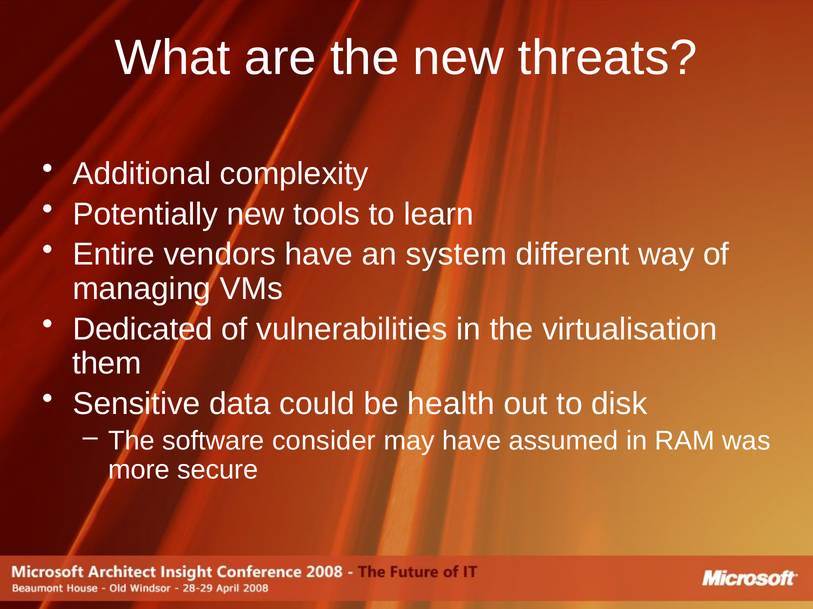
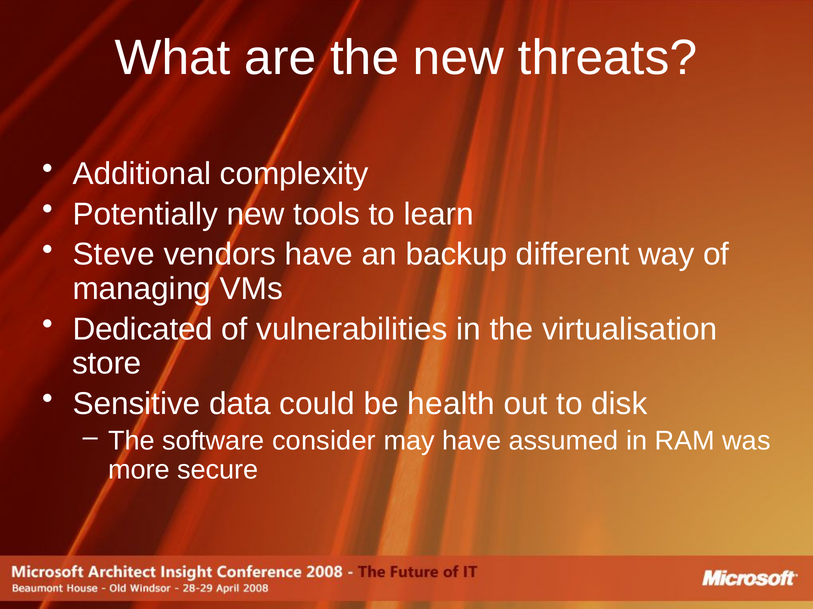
Entire: Entire -> Steve (114, 255)
system: system -> backup (456, 255)
them: them -> store (107, 364)
